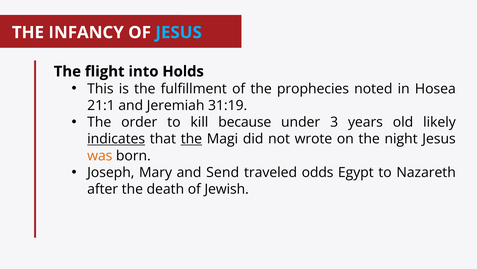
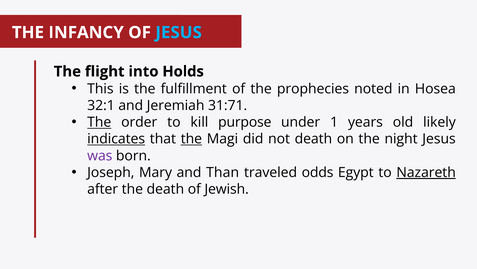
21:1: 21:1 -> 32:1 (101, 106)
31:19: 31:19 -> 31:71 (228, 106)
The underline: none -> present (99, 122)
because: because -> purpose (245, 122)
3: 3 -> 1 (334, 122)
not wrote: wrote -> death (313, 139)
was colour: orange -> purple (100, 156)
Send: Send -> Than (223, 173)
Nazareth underline: none -> present (426, 173)
